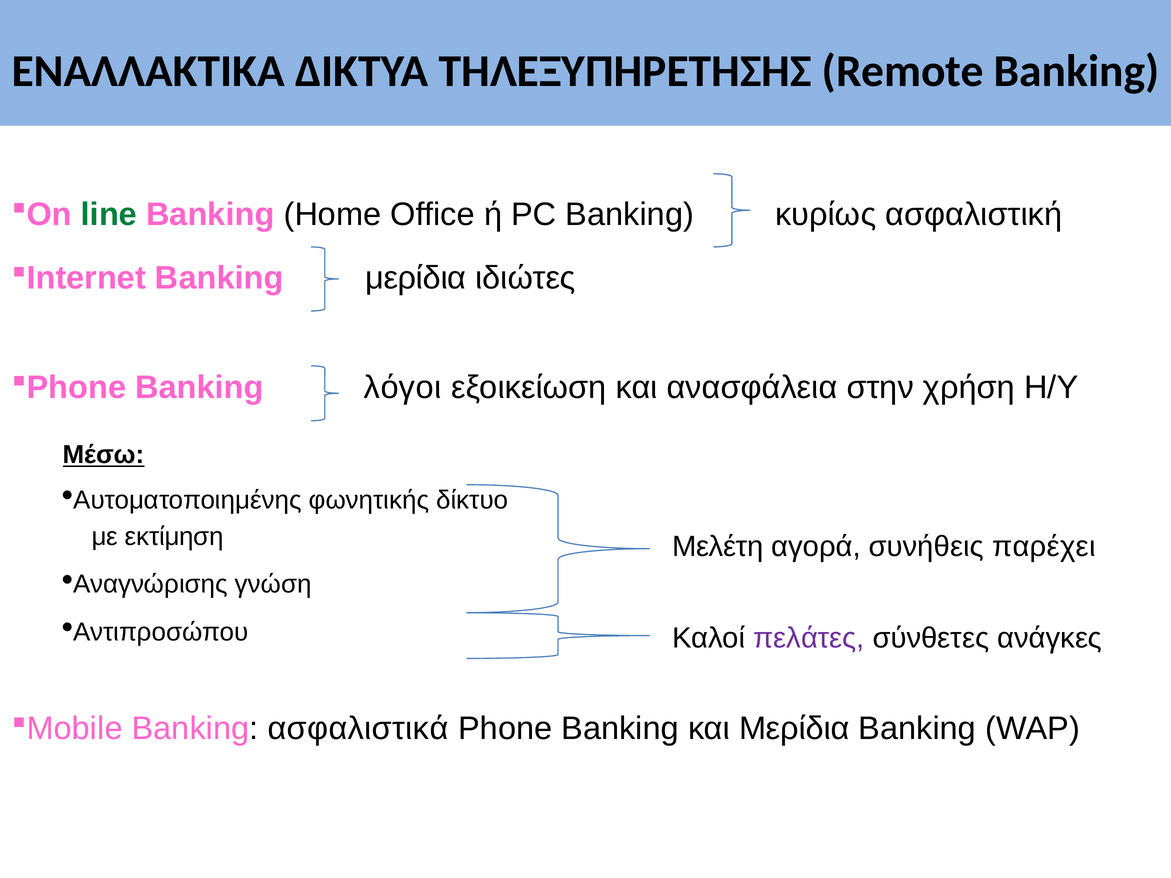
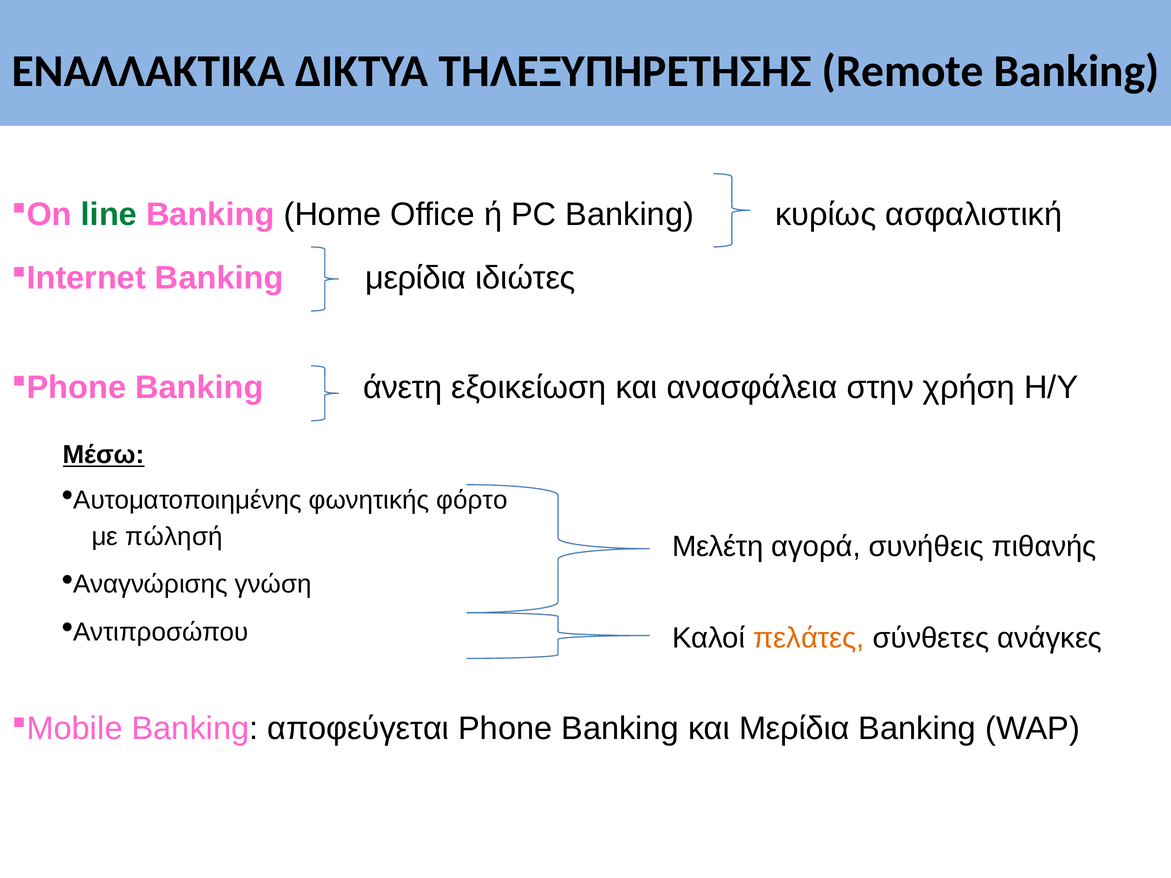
λόγοι: λόγοι -> άνετη (403, 387)
δίκτυο: δίκτυο -> φόρτο (472, 500)
εκτίμηση: εκτίμηση -> πώλησή (174, 537)
παρέχει: παρέχει -> πιθανής (1044, 547)
πελάτες colour: purple -> orange (809, 638)
ασφαλιστικά: ασφαλιστικά -> αποφεύγεται (358, 729)
